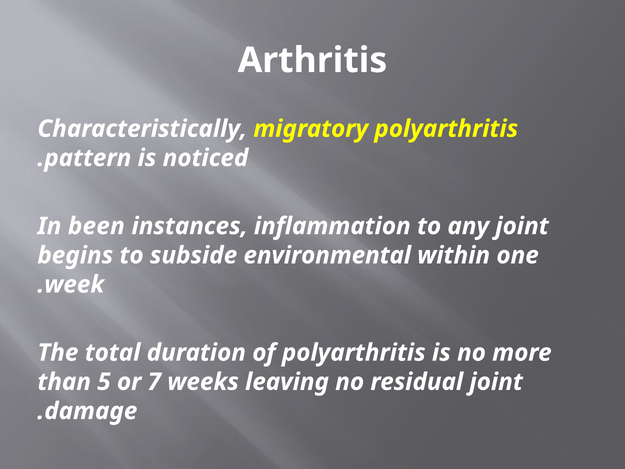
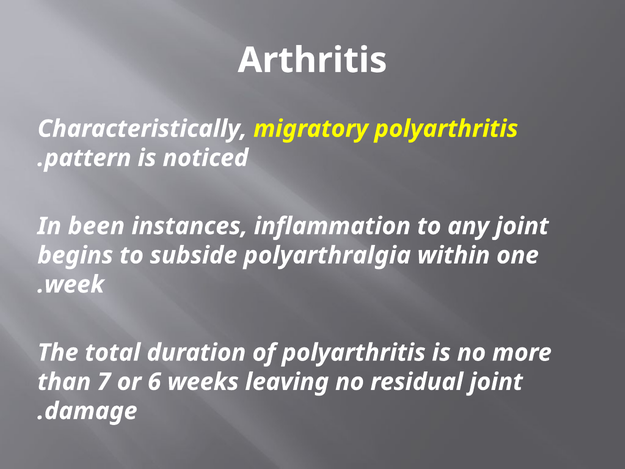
environmental: environmental -> polyarthralgia (327, 255)
5: 5 -> 7 (104, 382)
7: 7 -> 6 (154, 382)
